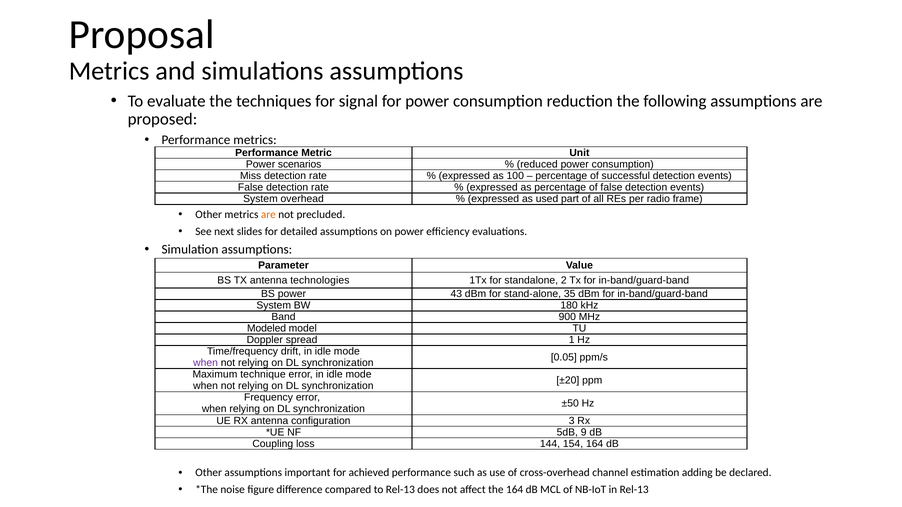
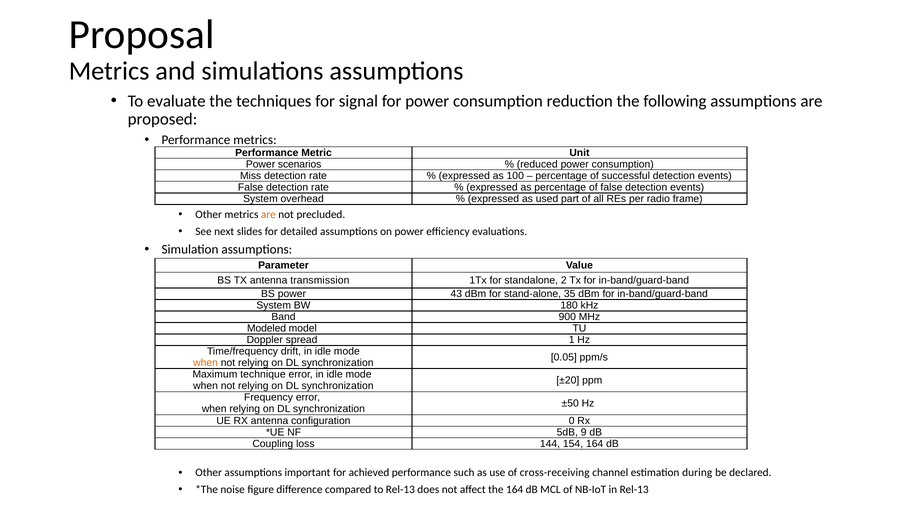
technologies: technologies -> transmission (320, 281)
when colour: purple -> orange (206, 363)
3: 3 -> 0 (572, 421)
cross-overhead: cross-overhead -> cross-receiving (555, 473)
adding: adding -> during (697, 473)
